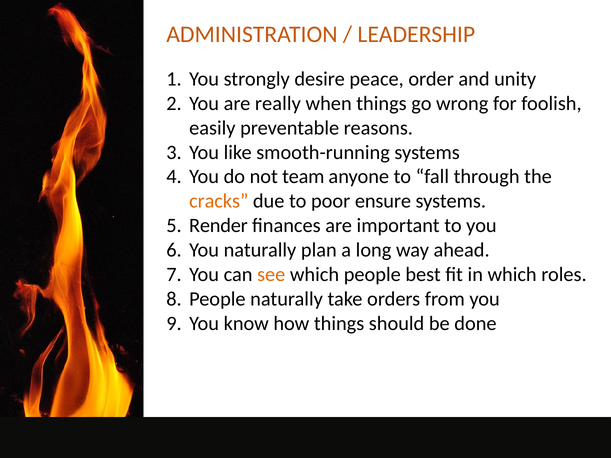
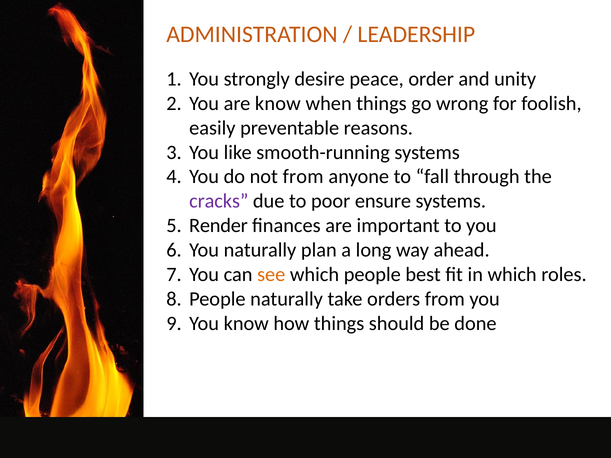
are really: really -> know (278, 103)
not team: team -> from (303, 177)
cracks colour: orange -> purple (219, 201)
